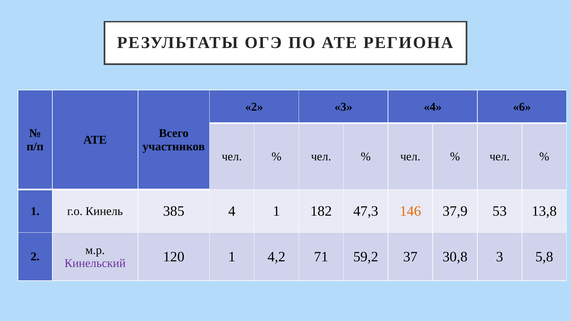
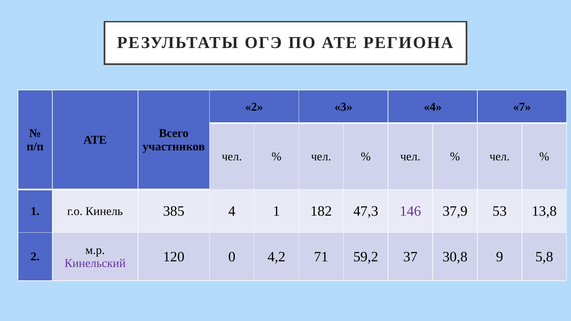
6: 6 -> 7 (522, 107)
146 colour: orange -> purple (410, 211)
120 1: 1 -> 0 (232, 257)
30,8 3: 3 -> 9 (500, 257)
